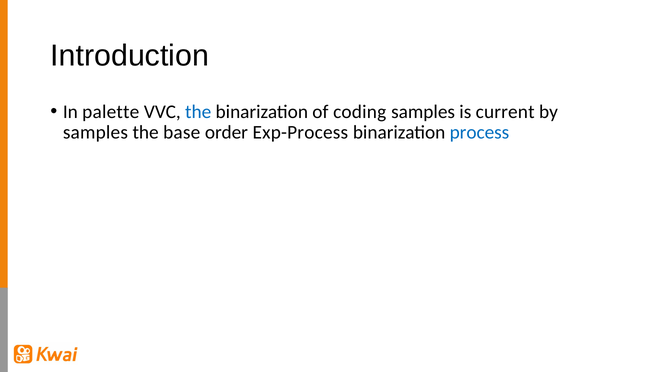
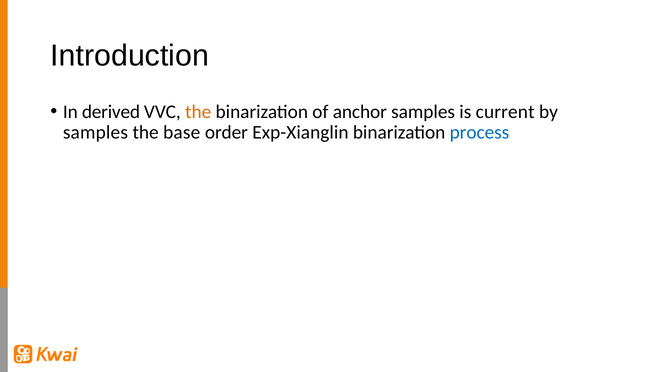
palette: palette -> derived (111, 112)
the colour: blue -> orange (198, 112)
coding: coding -> anchor (360, 112)
Exp-Process: Exp-Process -> Exp-Xianglin (300, 133)
